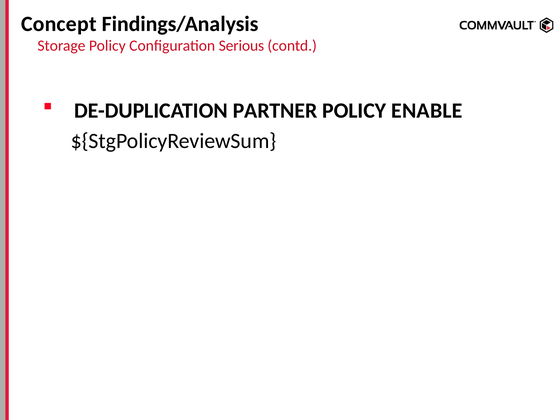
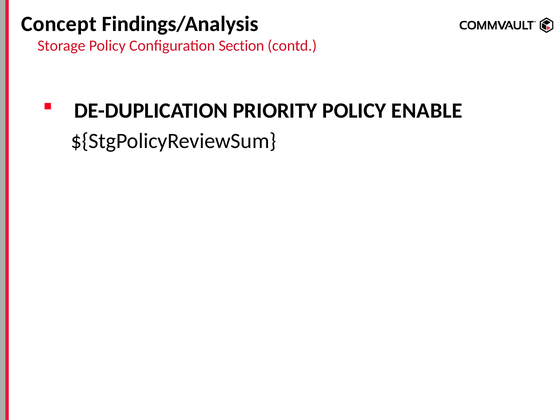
Serious: Serious -> Section (241, 46)
PARTNER: PARTNER -> PRIORITY (275, 111)
